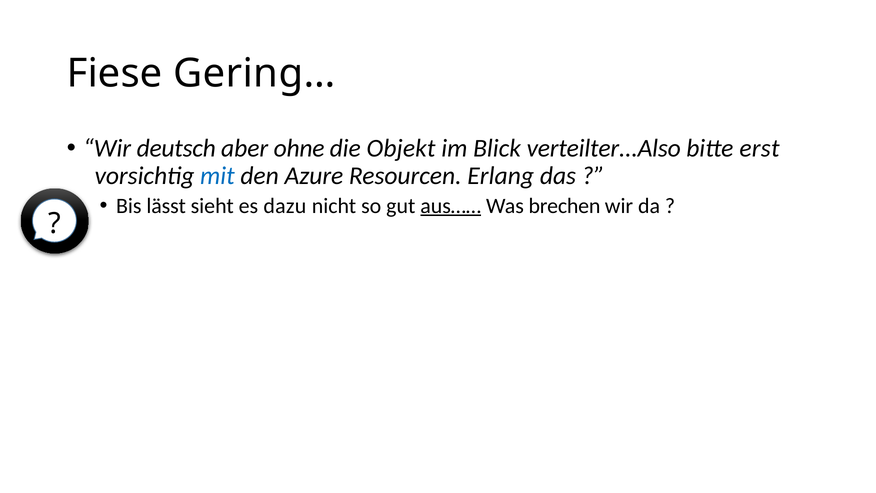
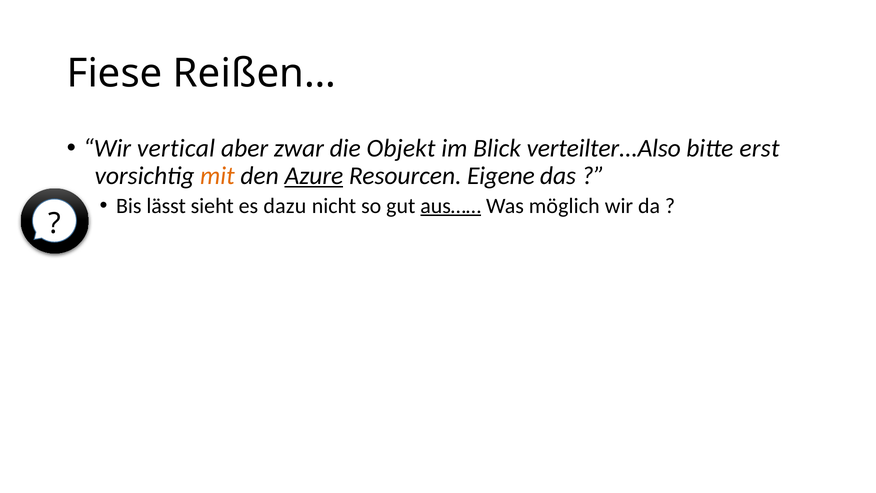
Gering…: Gering… -> Reißen… (254, 74)
deutsch: deutsch -> vertical (176, 148)
ohne: ohne -> zwar (299, 148)
mit colour: blue -> orange (217, 176)
Azure underline: none -> present (314, 176)
Erlang: Erlang -> Eigene (501, 176)
brechen: brechen -> möglich (564, 206)
